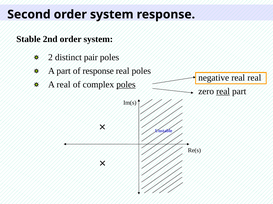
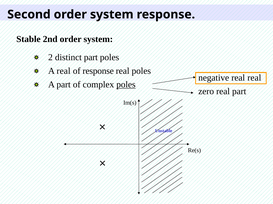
distinct pair: pair -> part (91, 57)
A part: part -> real (64, 71)
A real: real -> part (64, 85)
real underline: present -> none (223, 92)
